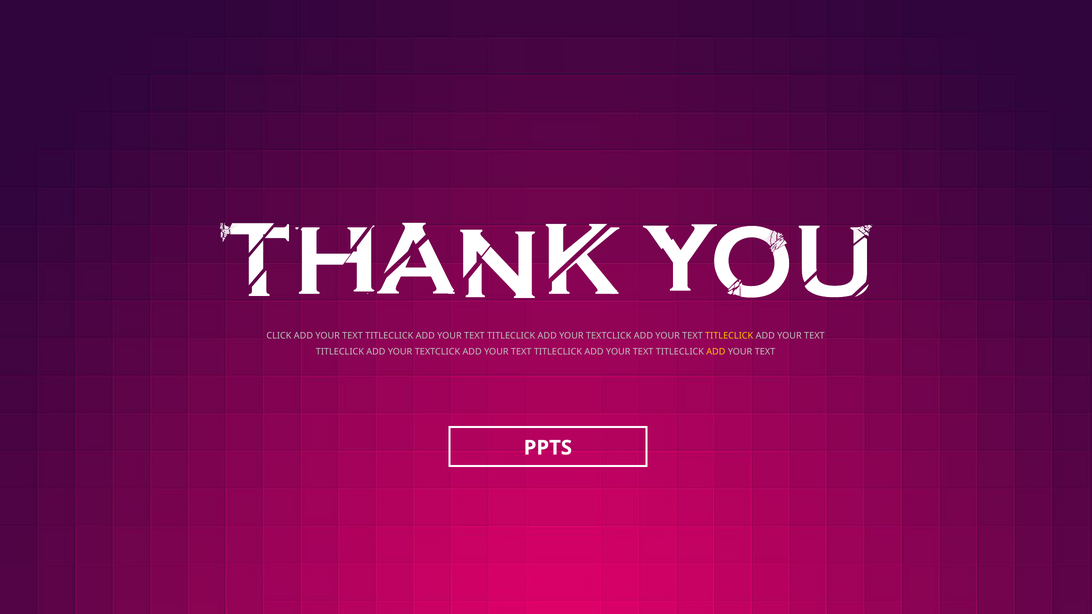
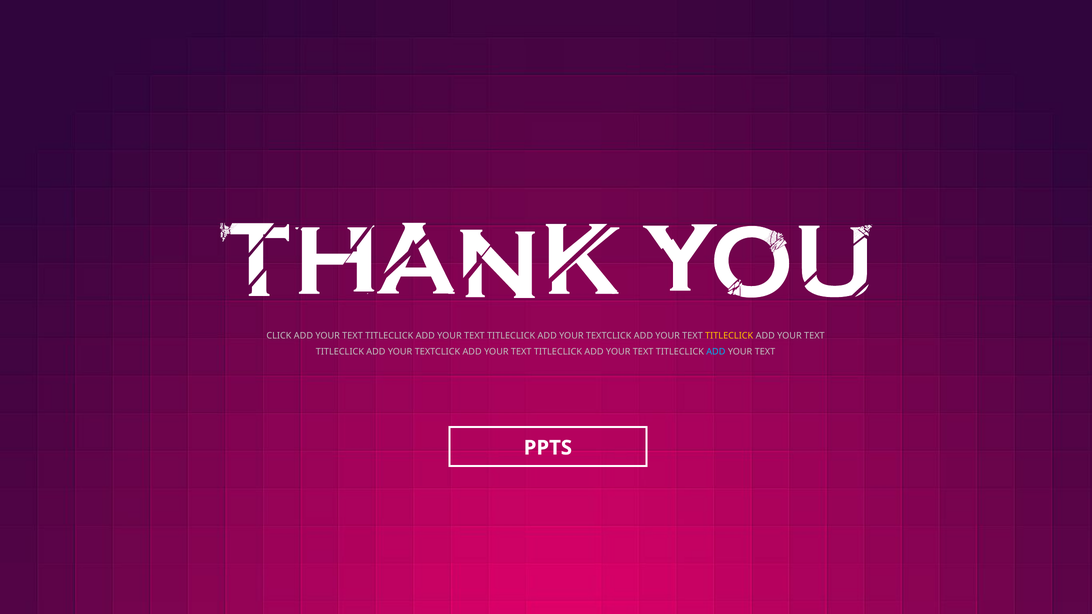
ADD colour: yellow -> light blue (716, 352)
